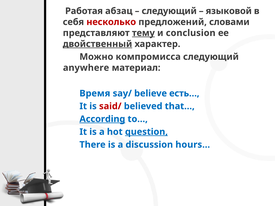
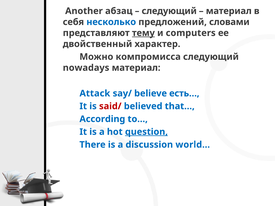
Работая: Работая -> Another (84, 11)
языковой: языковой -> материал (229, 11)
несколько colour: red -> blue (111, 22)
conclusion: conclusion -> computers (191, 33)
двойственный underline: present -> none (97, 44)
anywhere: anywhere -> nowadays (86, 68)
Время: Время -> Attack (95, 93)
According underline: present -> none (102, 119)
hours…: hours… -> world… (193, 145)
